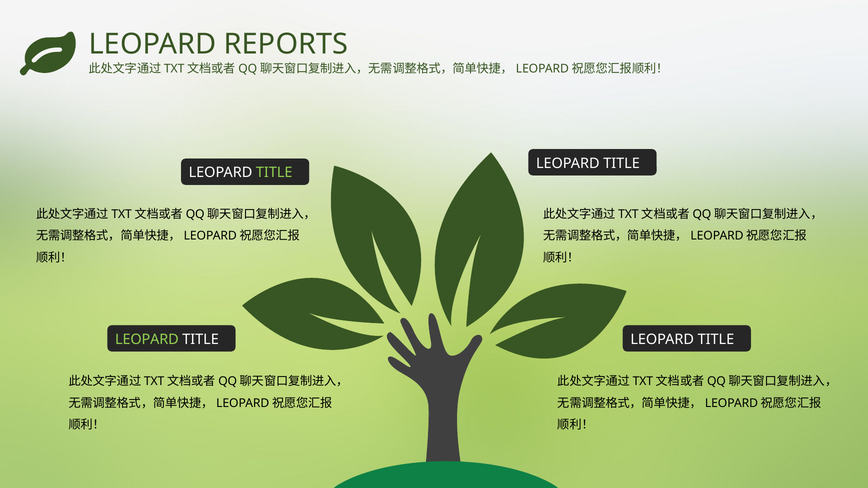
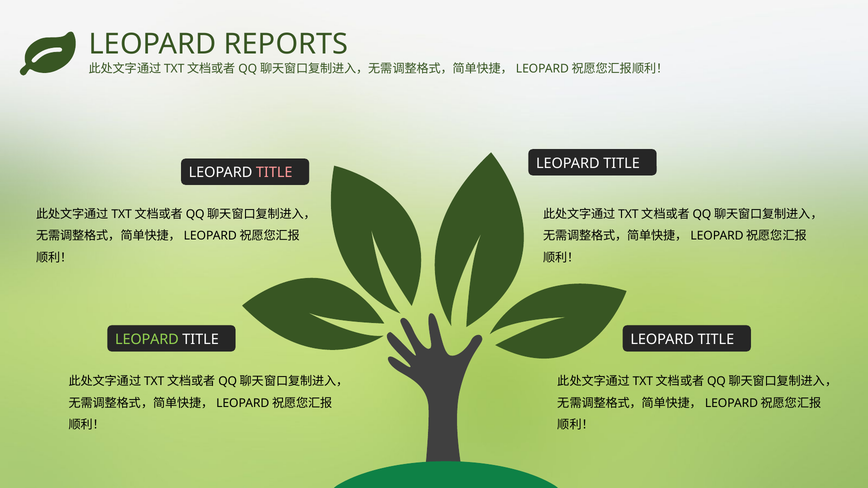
TITLE colour: light green -> pink (274, 173)
